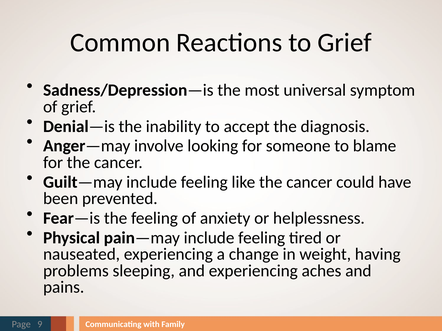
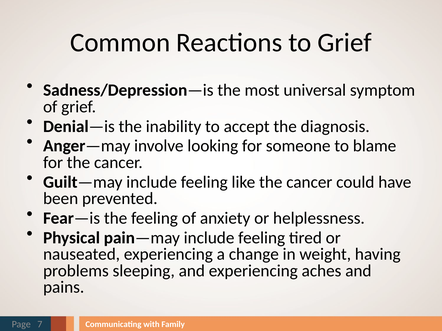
9: 9 -> 7 (40, 325)
